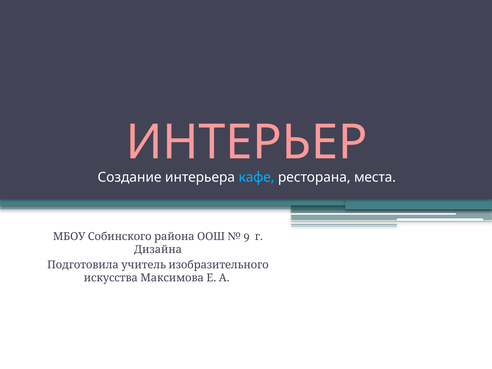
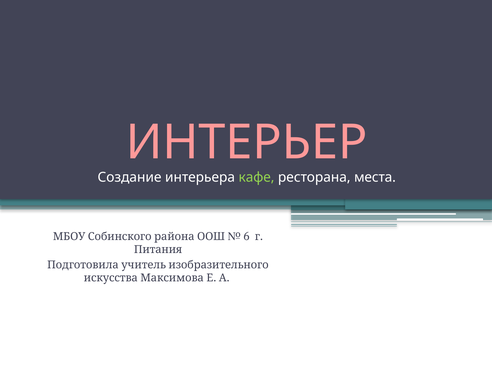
кафе colour: light blue -> light green (257, 177)
9: 9 -> 6 (247, 237)
Дизайна: Дизайна -> Питания (158, 250)
